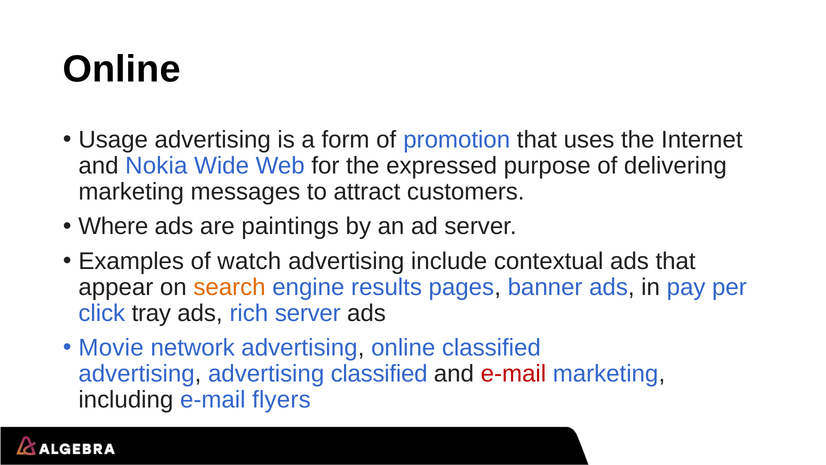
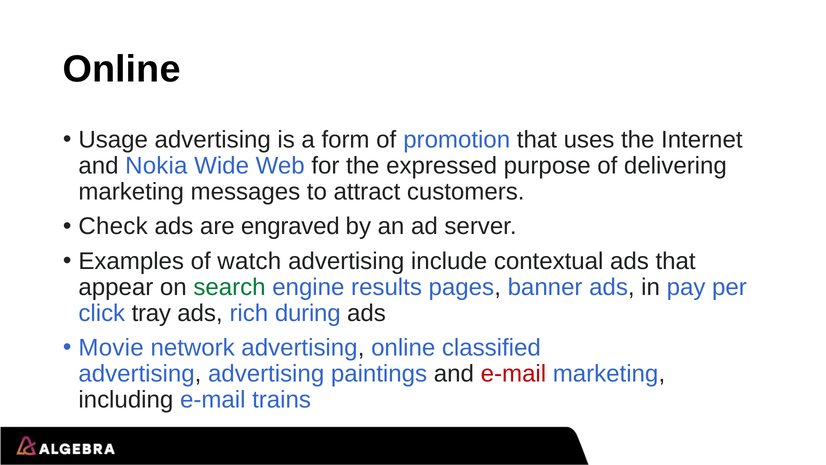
Where: Where -> Check (113, 226)
paintings: paintings -> engraved (290, 226)
search colour: orange -> green (230, 287)
rich server: server -> during (308, 313)
advertising classified: classified -> paintings (379, 374)
flyers: flyers -> trains (282, 400)
